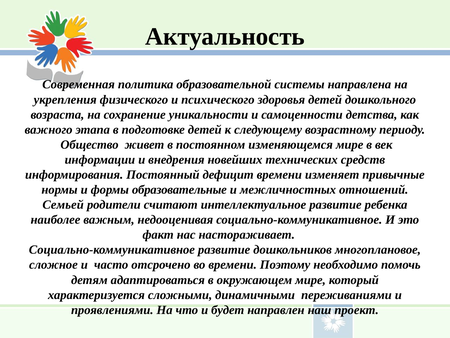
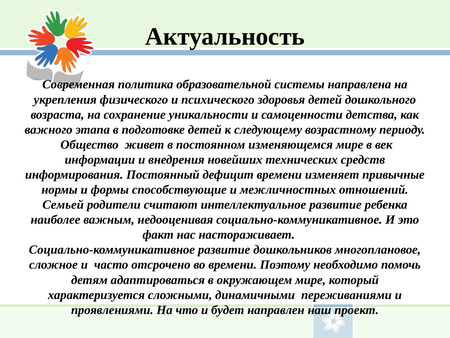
образовательные: образовательные -> способствующие (179, 189)
